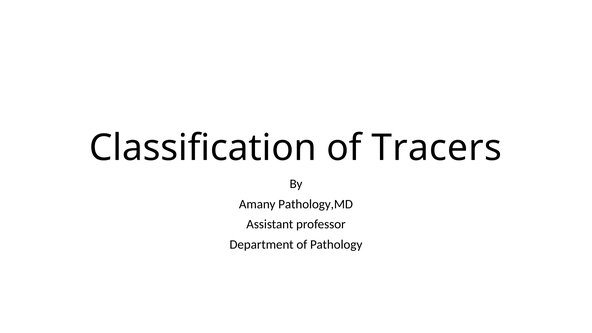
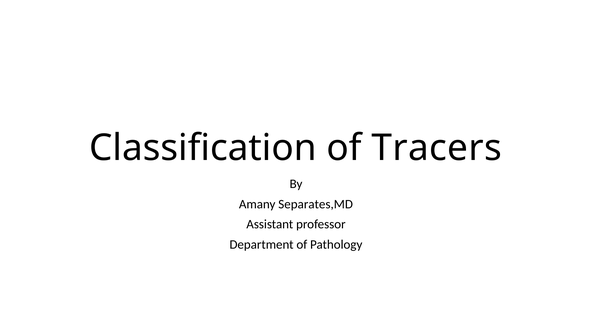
Pathology,MD: Pathology,MD -> Separates,MD (316, 204)
